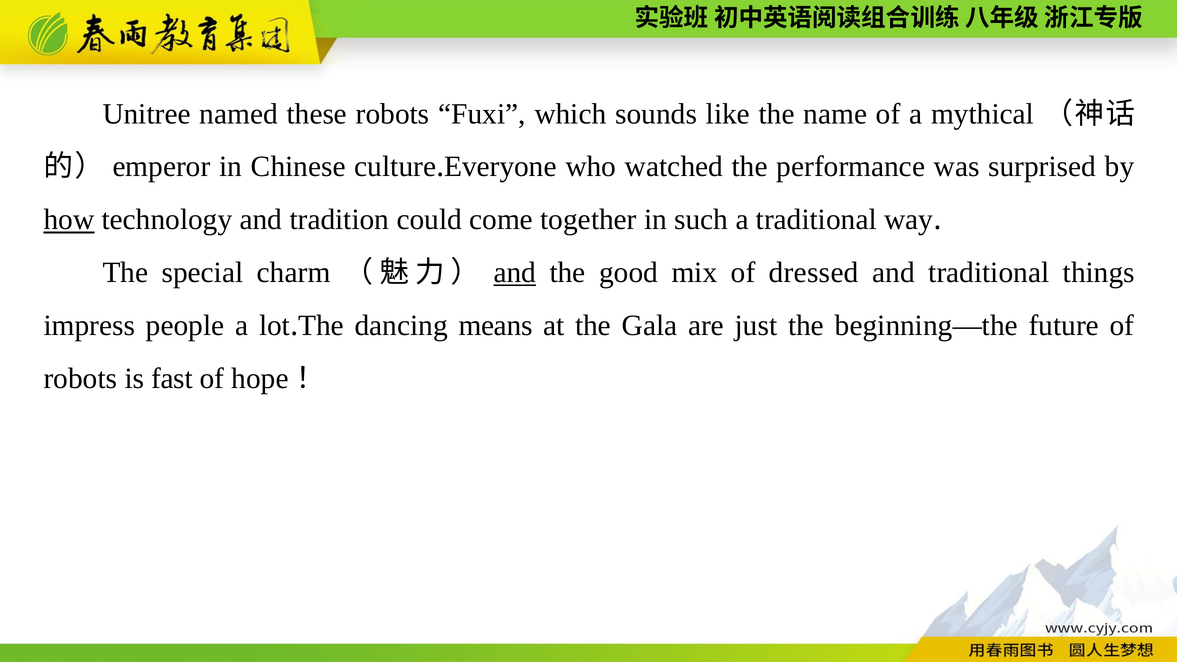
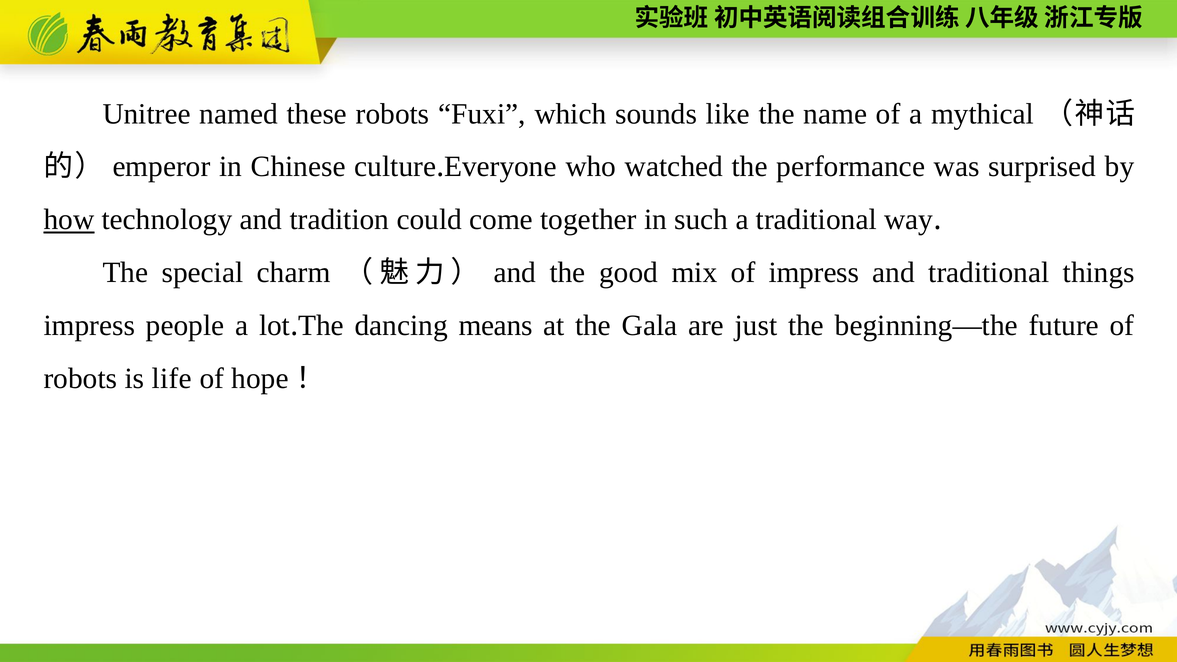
and underline: present -> none (515, 273)
of dressed: dressed -> impress (814, 273)
fast: fast -> life (172, 379)
